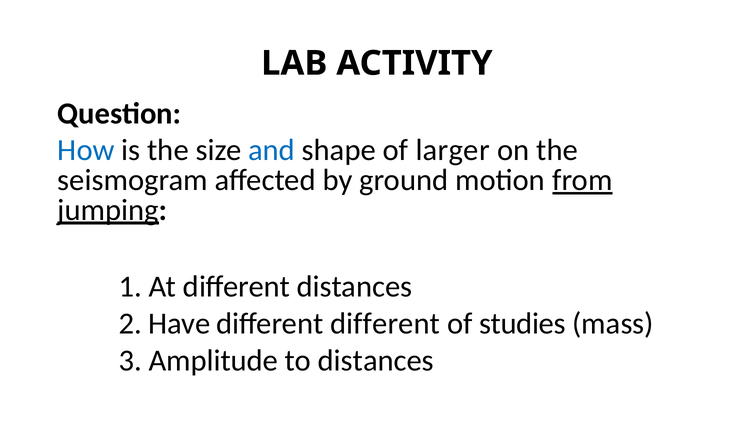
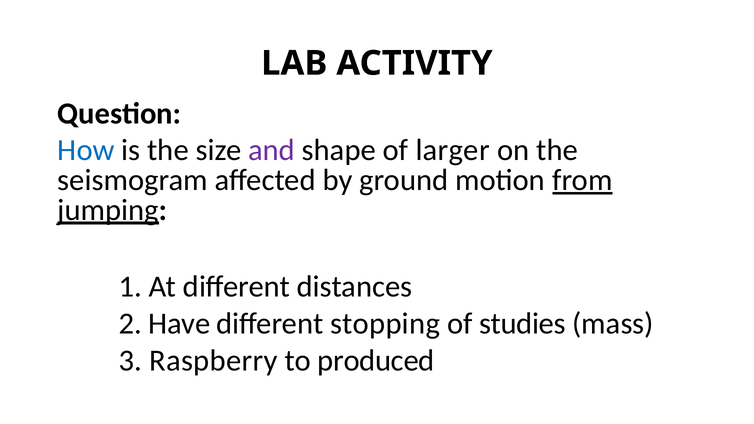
and colour: blue -> purple (272, 150)
different different: different -> stopping (385, 324)
Amplitude: Amplitude -> Raspberry (213, 361)
to distances: distances -> produced (376, 361)
